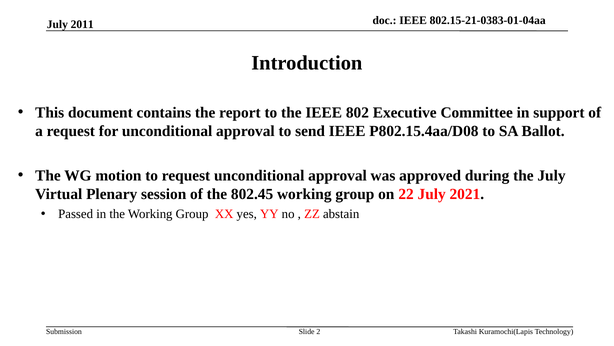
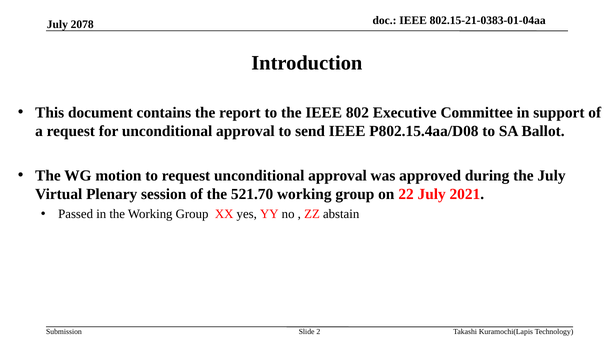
2011: 2011 -> 2078 (82, 24)
802.45: 802.45 -> 521.70 (252, 194)
